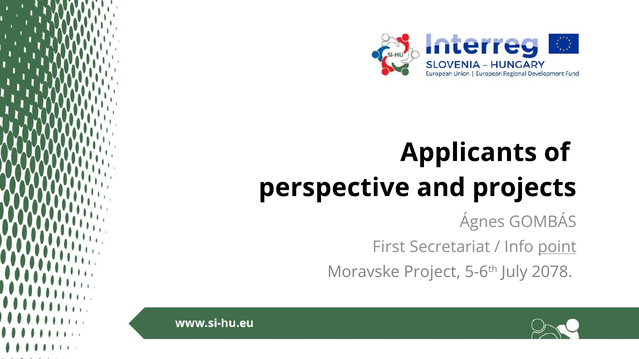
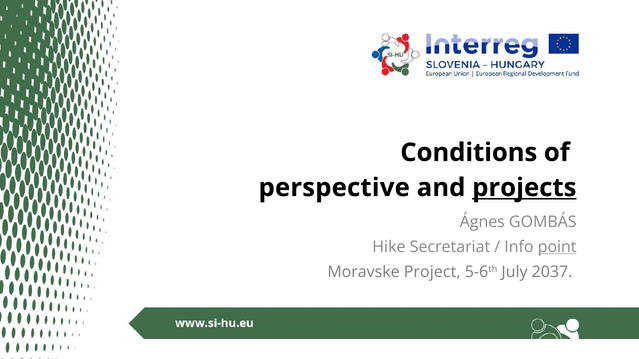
Applicants: Applicants -> Conditions (469, 153)
projects underline: none -> present (524, 188)
First: First -> Hike (389, 247)
2078: 2078 -> 2037 (552, 272)
